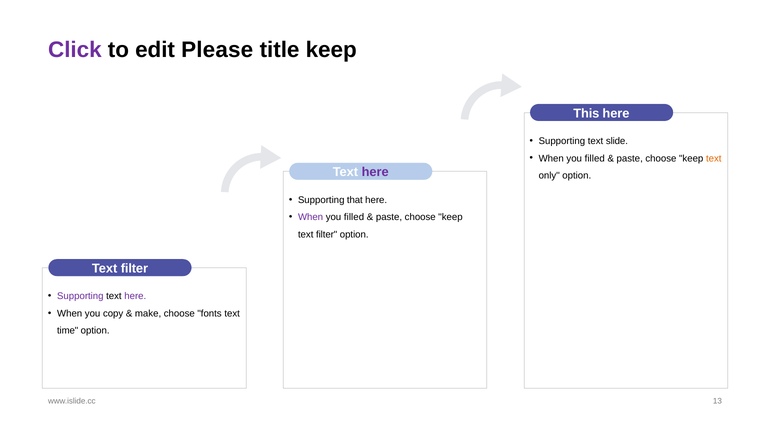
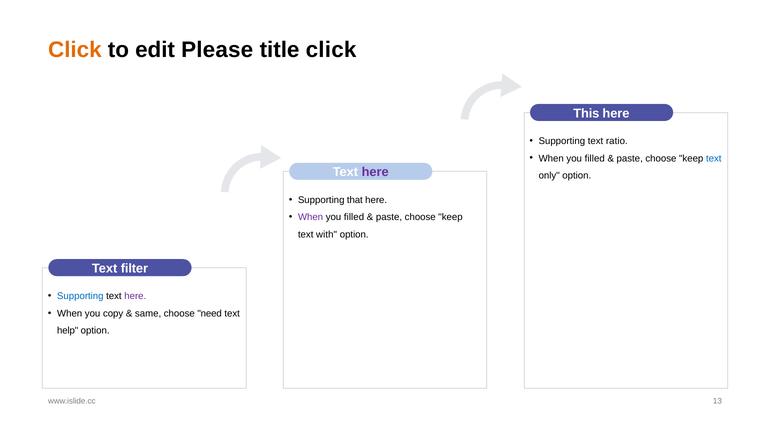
Click colour: purple -> orange (75, 50)
title keep: keep -> click (331, 50)
slide: slide -> ratio (617, 141)
text colour: orange -> blue (714, 158)
filter: filter -> with (327, 235)
Supporting colour: purple -> blue (80, 296)
make: make -> same (148, 314)
fonts: fonts -> need (210, 314)
time: time -> help (68, 331)
